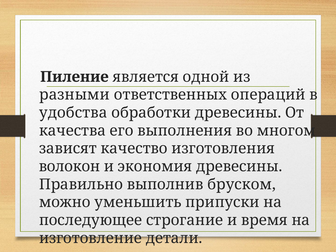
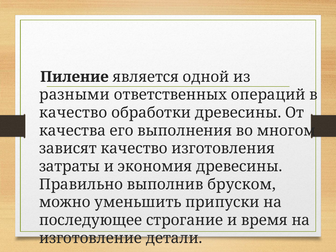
удобства: удобства -> качество (73, 113)
волокон: волокон -> затраты (69, 166)
